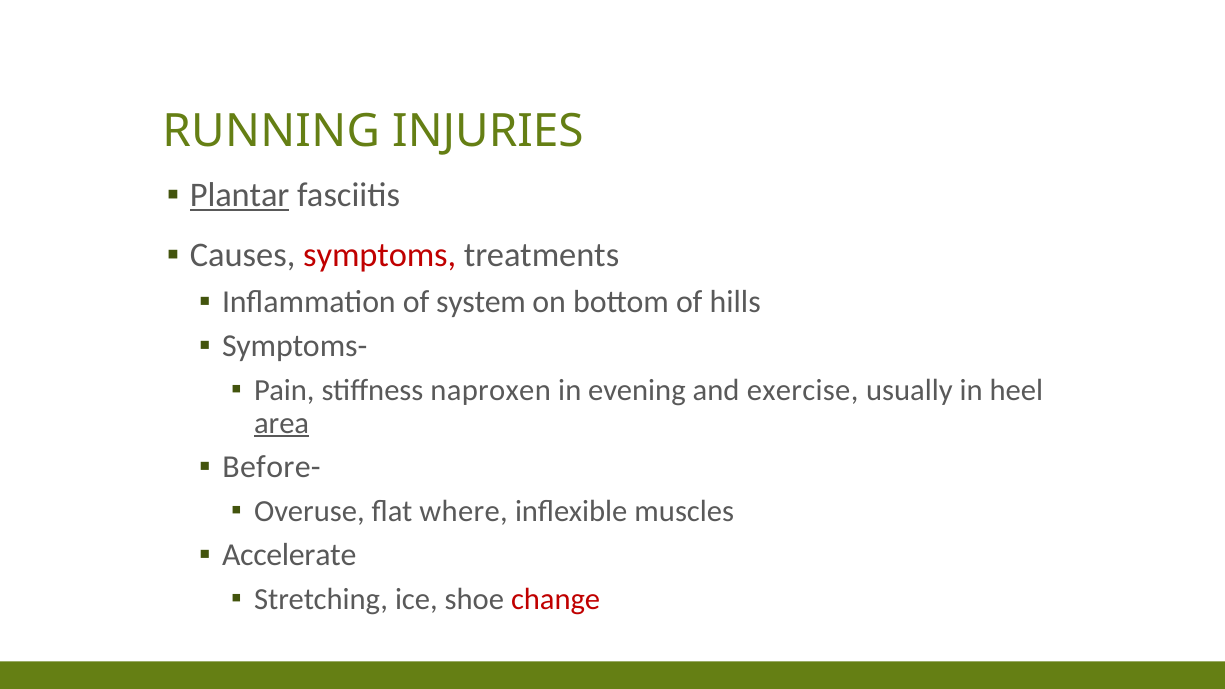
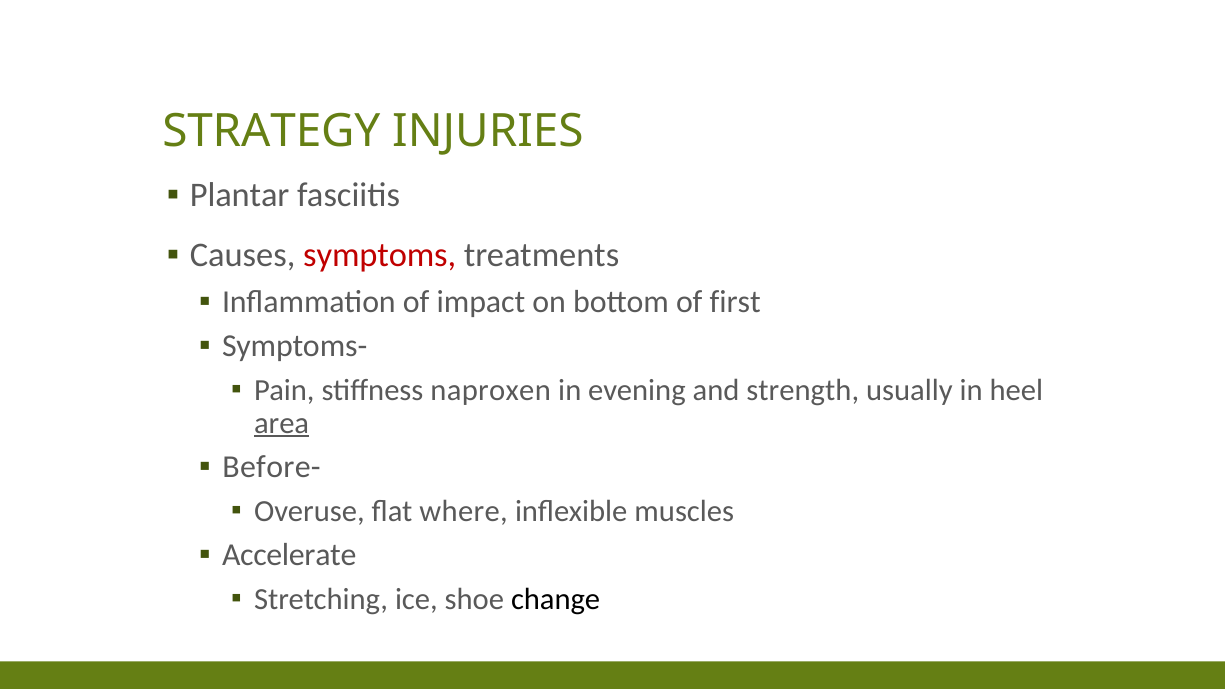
RUNNING: RUNNING -> STRATEGY (271, 131)
Plantar underline: present -> none (240, 195)
system: system -> impact (481, 302)
hills: hills -> first (735, 302)
exercise: exercise -> strength (803, 390)
change colour: red -> black (556, 599)
